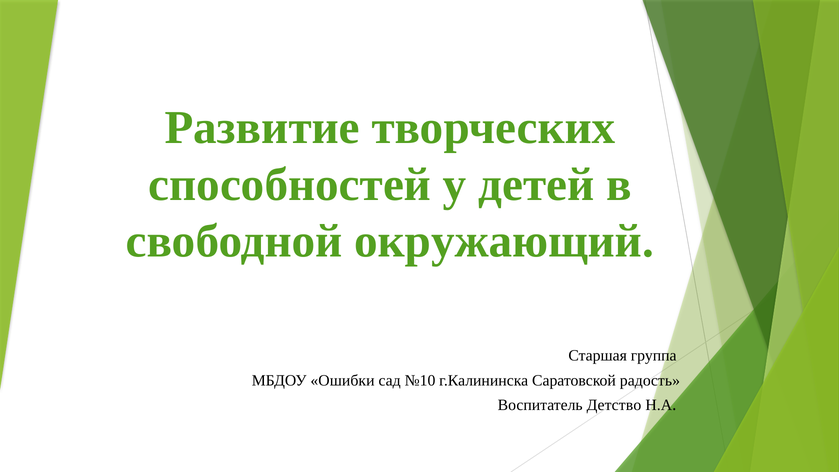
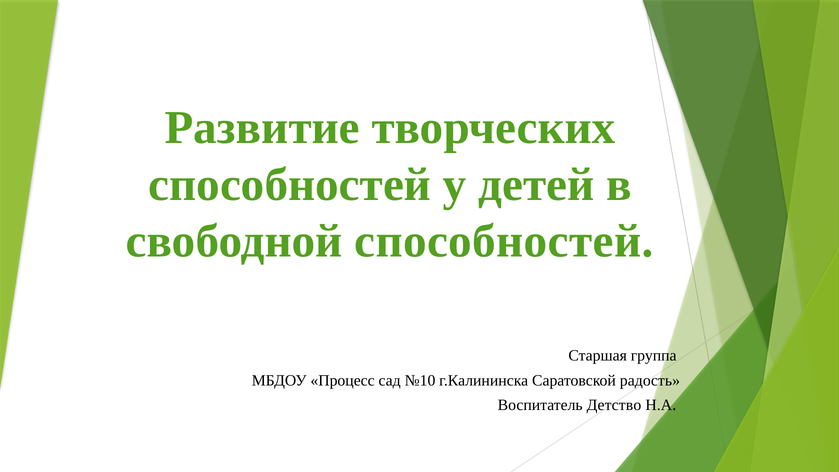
свободной окружающий: окружающий -> способностей (504, 241)
Ошибки: Ошибки -> Процесс (343, 380)
